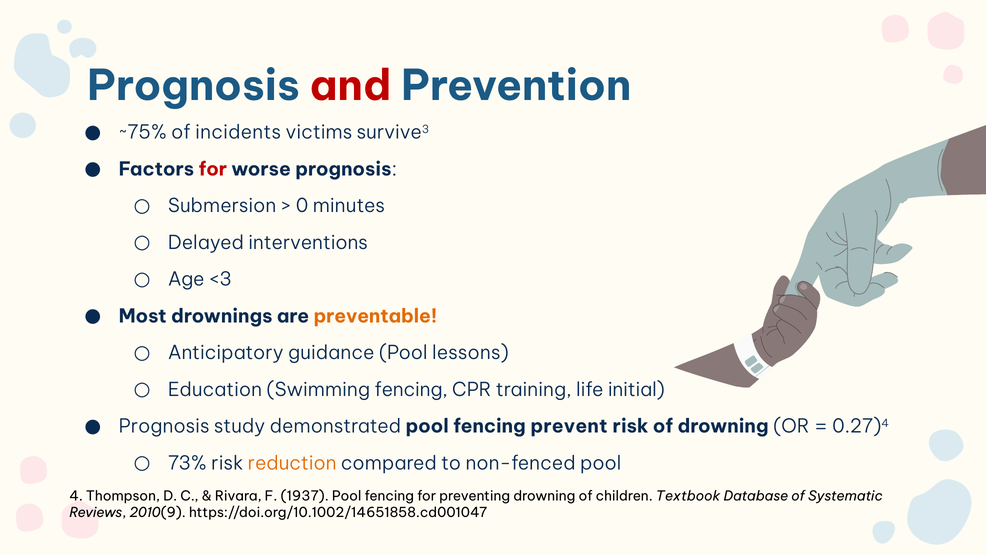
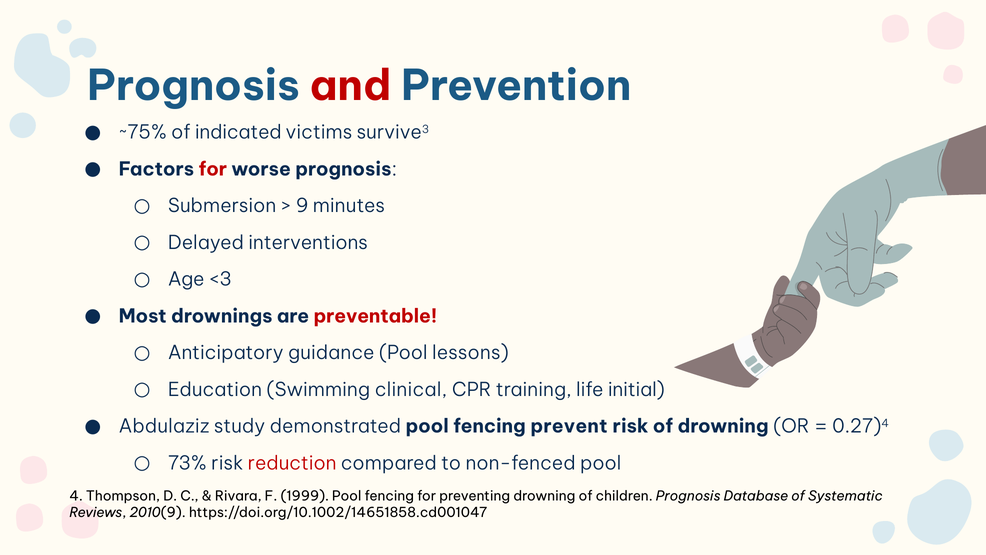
incidents: incidents -> indicated (238, 132)
0: 0 -> 9 (302, 206)
preventable colour: orange -> red (375, 316)
Swimming fencing: fencing -> clinical (411, 390)
Prognosis: Prognosis -> Abdulaziz (164, 426)
reduction colour: orange -> red (292, 463)
1937: 1937 -> 1999 (305, 496)
children Textbook: Textbook -> Prognosis (688, 496)
